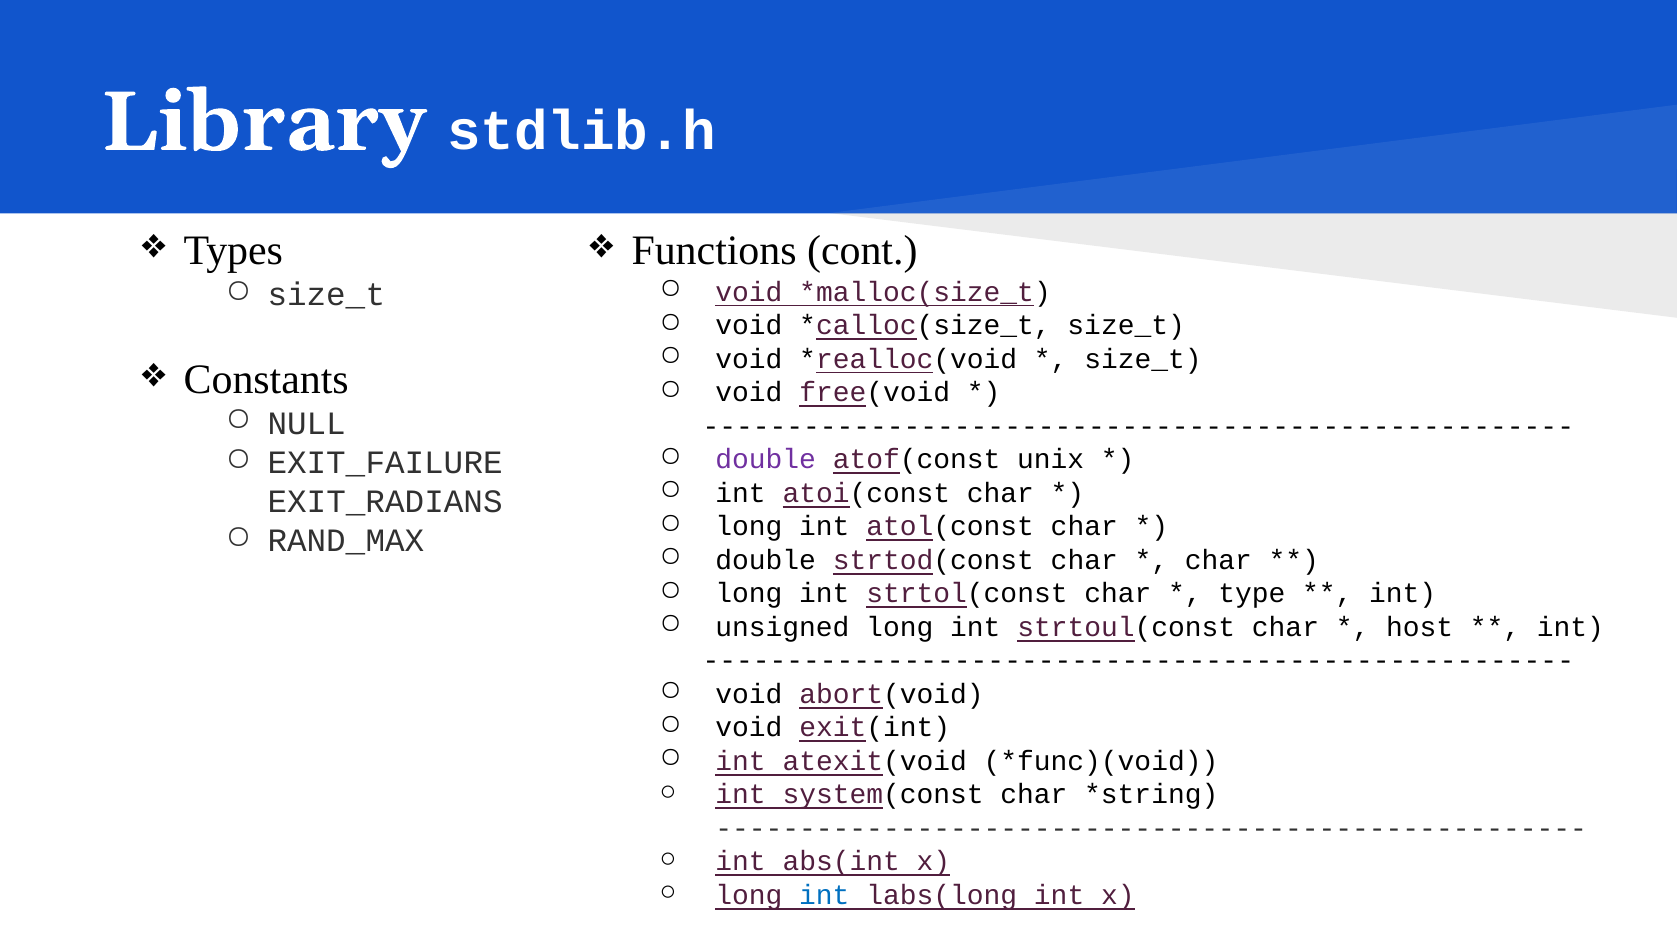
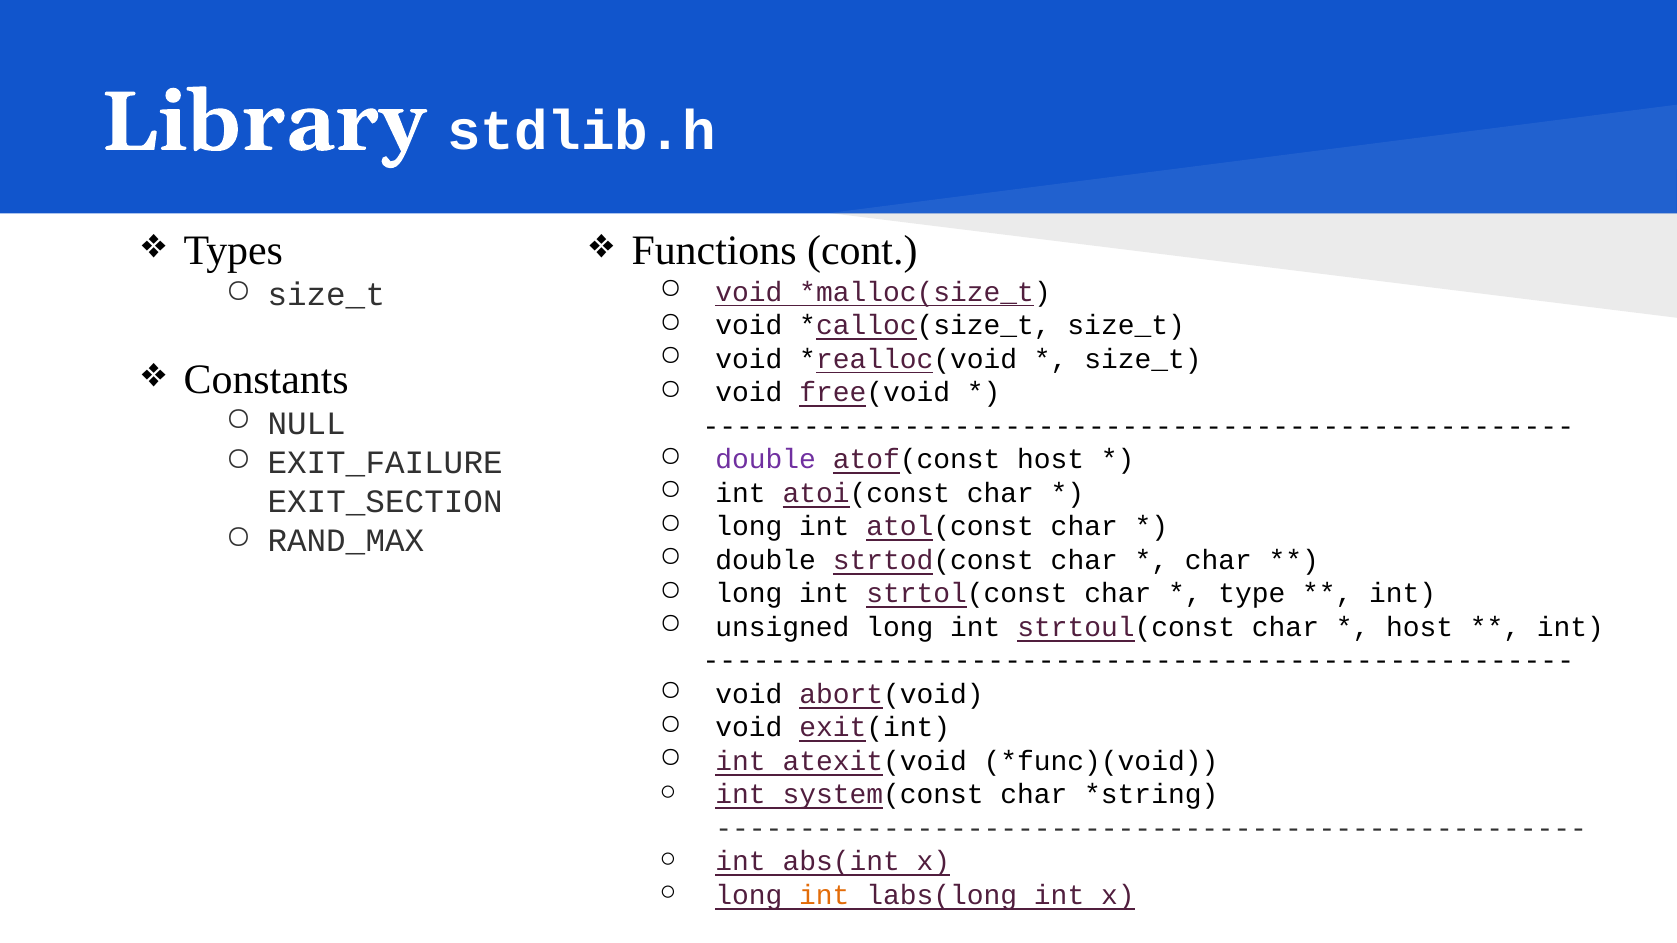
atof(const unix: unix -> host (1051, 460)
EXIT_RADIANS: EXIT_RADIANS -> EXIT_SECTION (385, 502)
int colour: blue -> orange (824, 896)
